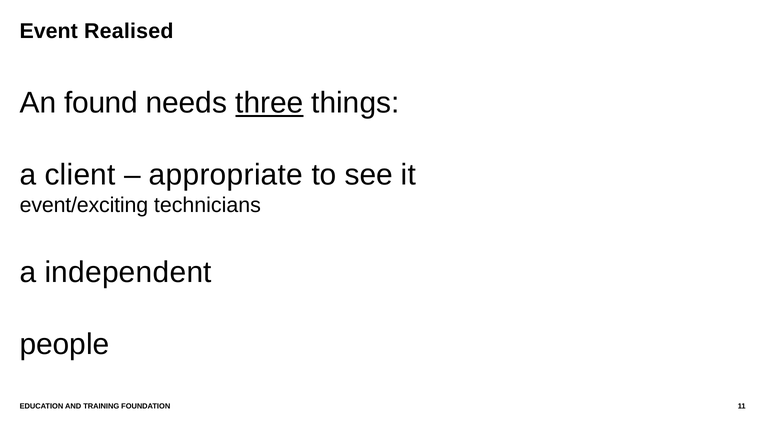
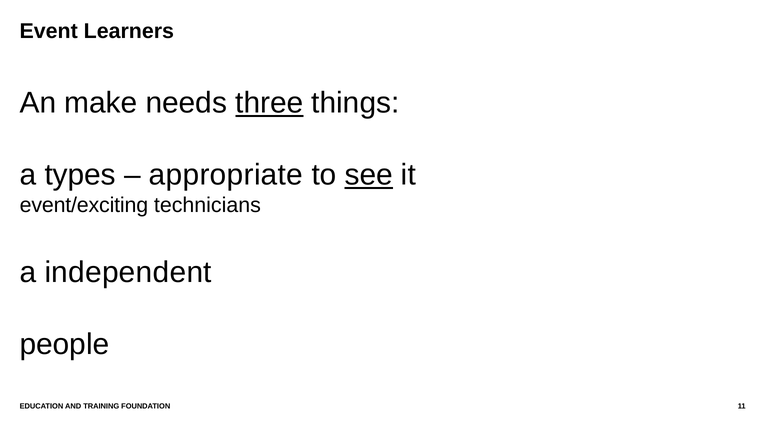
Realised: Realised -> Learners (129, 31)
found: found -> make (101, 103)
client: client -> types (80, 175)
see underline: none -> present (369, 175)
